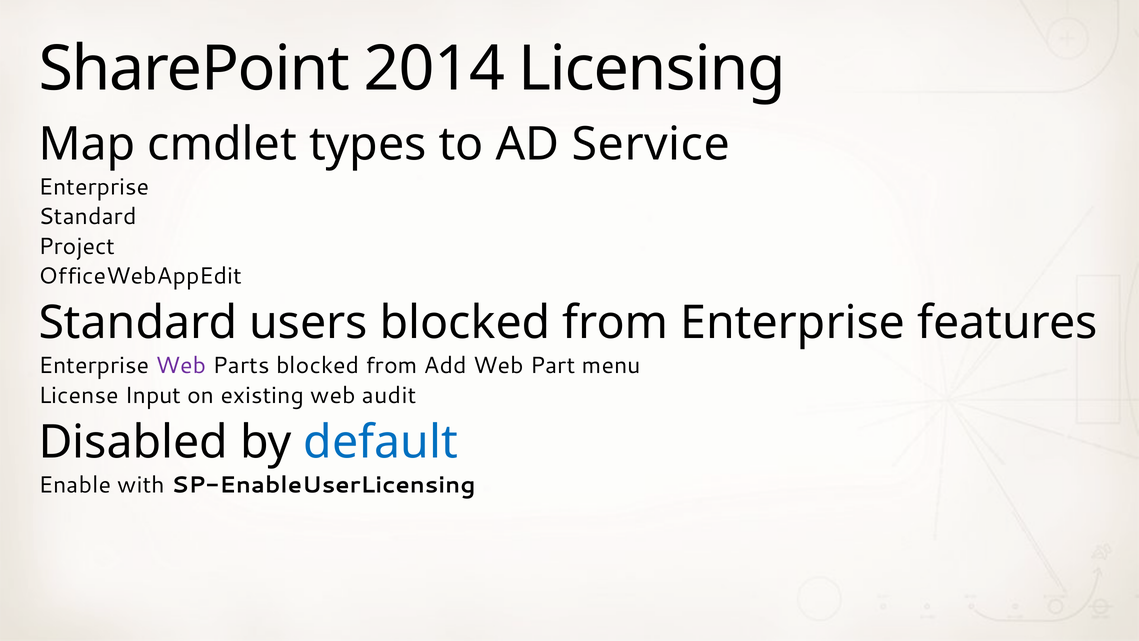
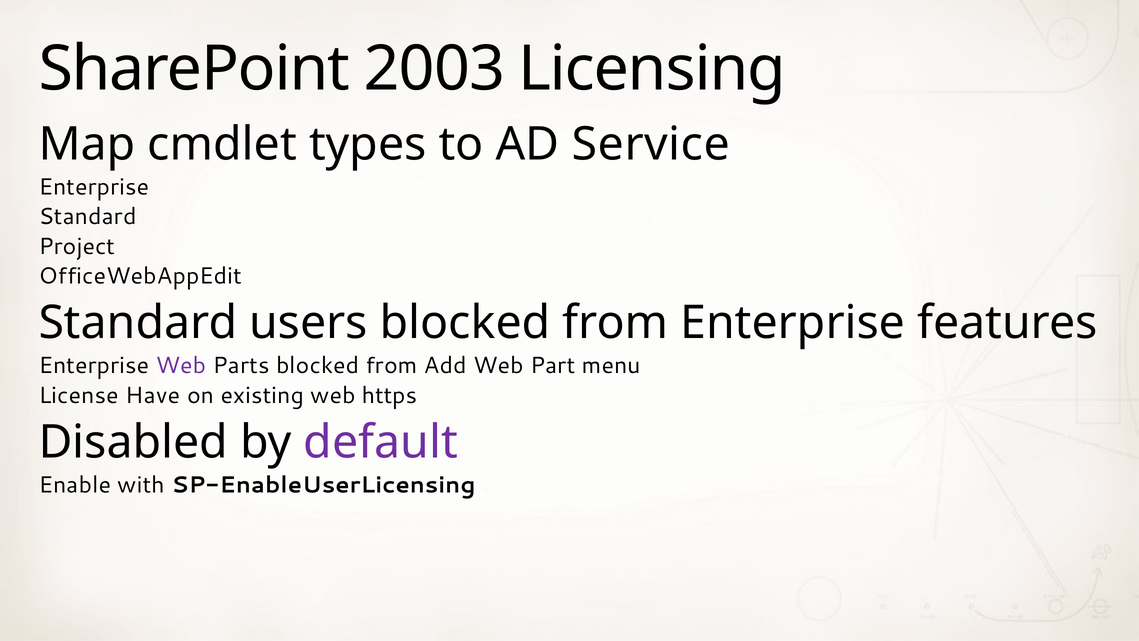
2014: 2014 -> 2003 (434, 69)
Input: Input -> Have (153, 395)
audit: audit -> https (390, 395)
default colour: blue -> purple (381, 442)
